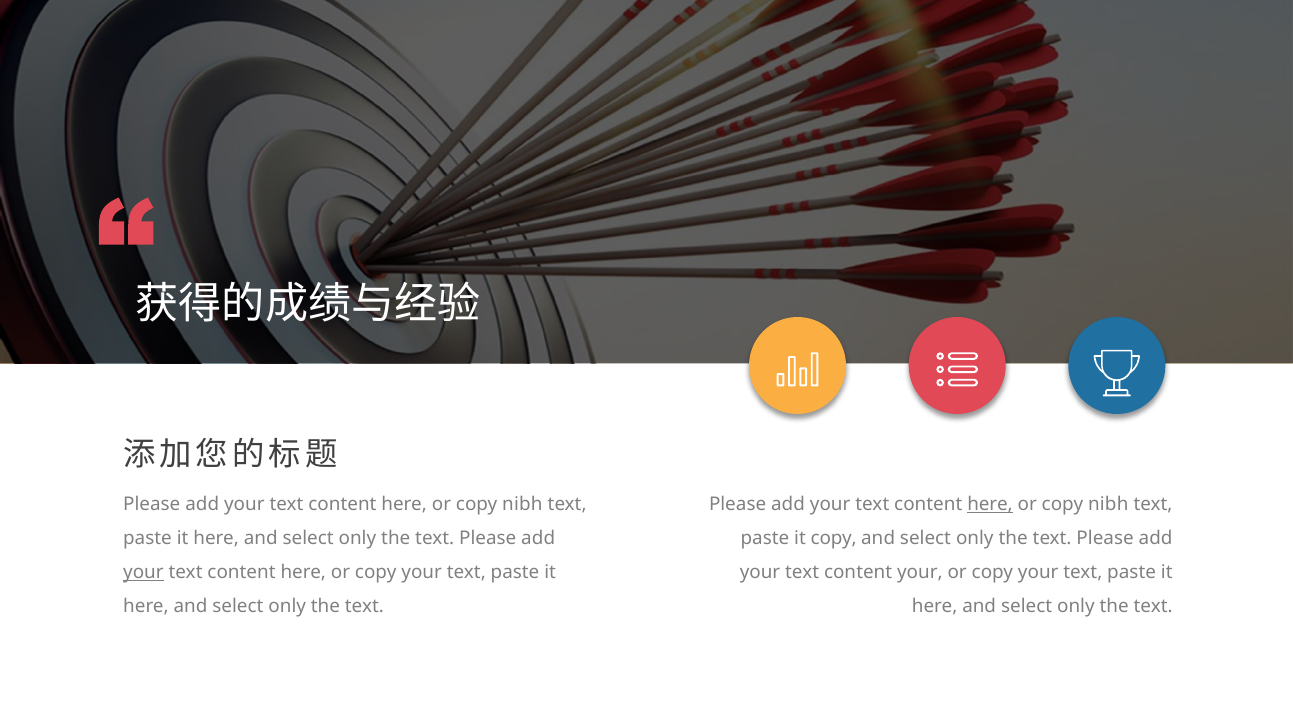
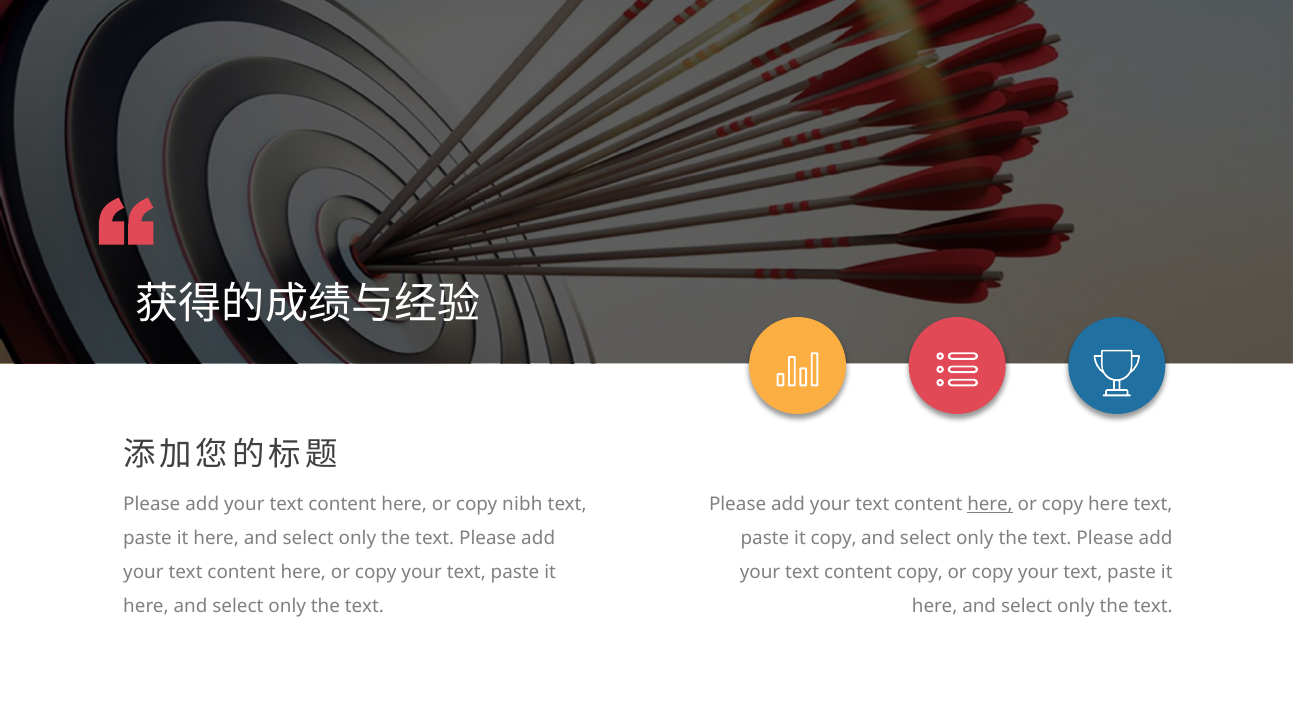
nibh: nibh -> here (1108, 505)
your underline: present -> none (143, 573)
content your: your -> copy (920, 573)
